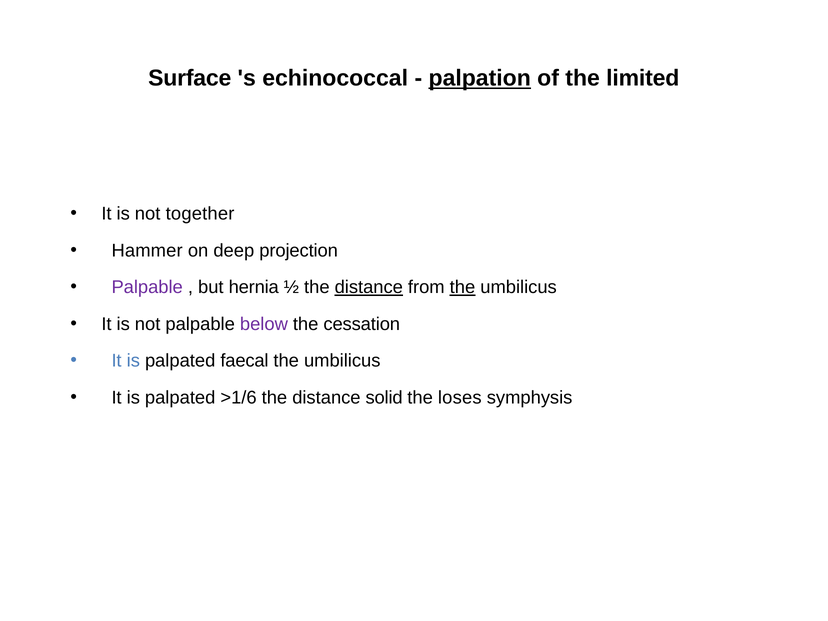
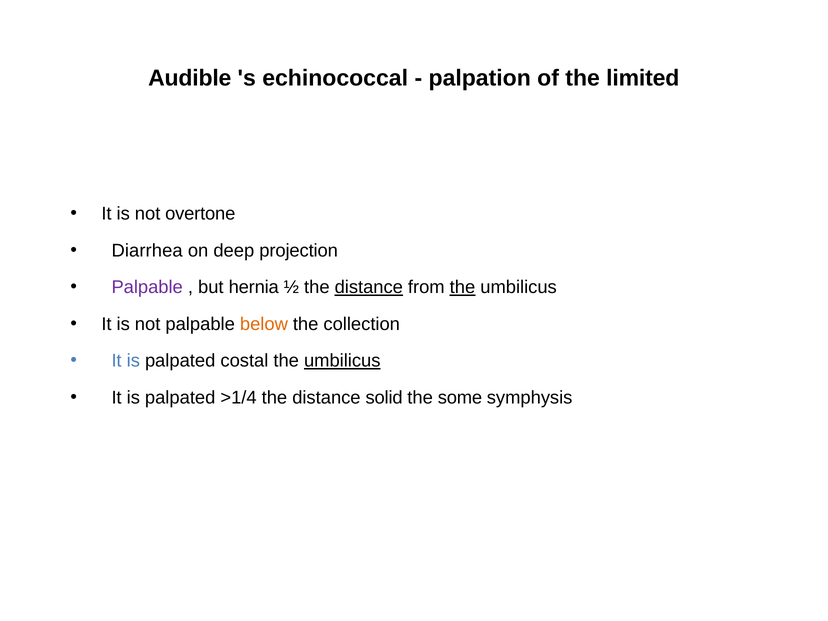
Surface: Surface -> Audible (190, 78)
palpation underline: present -> none (480, 78)
together: together -> overtone (200, 214)
Hammer: Hammer -> Diarrhea (147, 251)
below colour: purple -> orange (264, 324)
cessation: cessation -> collection (362, 324)
faecal: faecal -> costal (244, 361)
umbilicus underline: none -> present (342, 361)
>1/6: >1/6 -> >1/4 (239, 398)
loses: loses -> some (460, 398)
